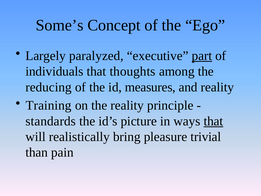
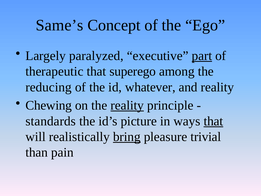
Some’s: Some’s -> Same’s (59, 25)
individuals: individuals -> therapeutic (54, 71)
thoughts: thoughts -> superego (133, 71)
measures: measures -> whatever (150, 87)
Training: Training -> Chewing (49, 105)
reality underline: none -> present (127, 105)
bring underline: none -> present (127, 137)
